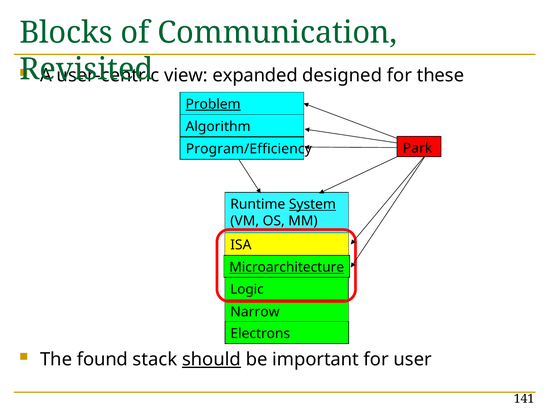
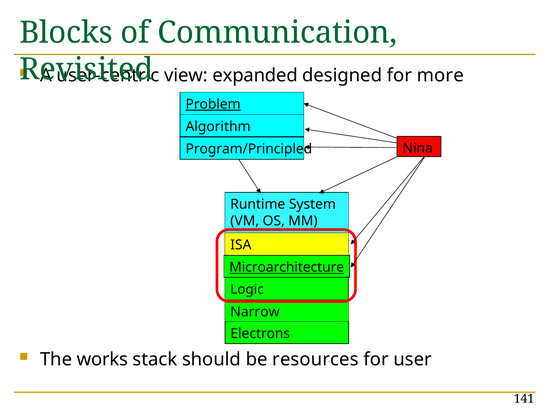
these: these -> more (440, 75)
Park: Park -> Nina (418, 148)
Program/Efficiency: Program/Efficiency -> Program/Principled (249, 149)
System underline: present -> none (312, 205)
found: found -> works (102, 360)
should underline: present -> none (211, 360)
important: important -> resources (315, 360)
